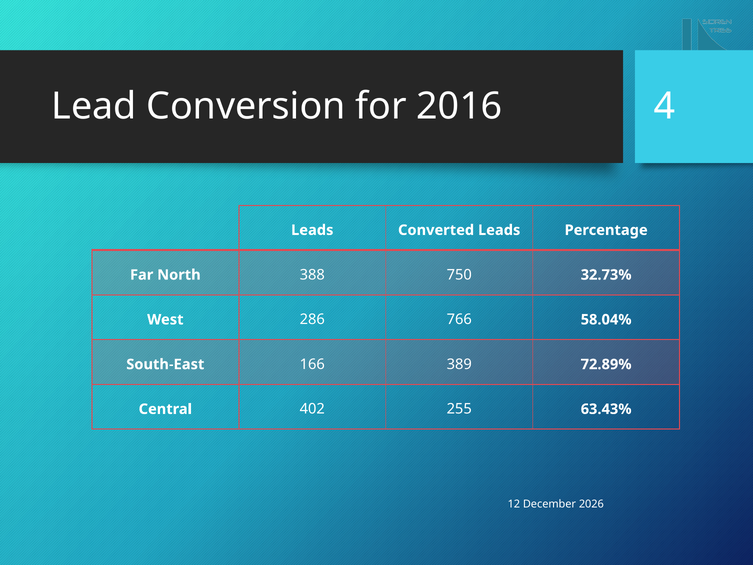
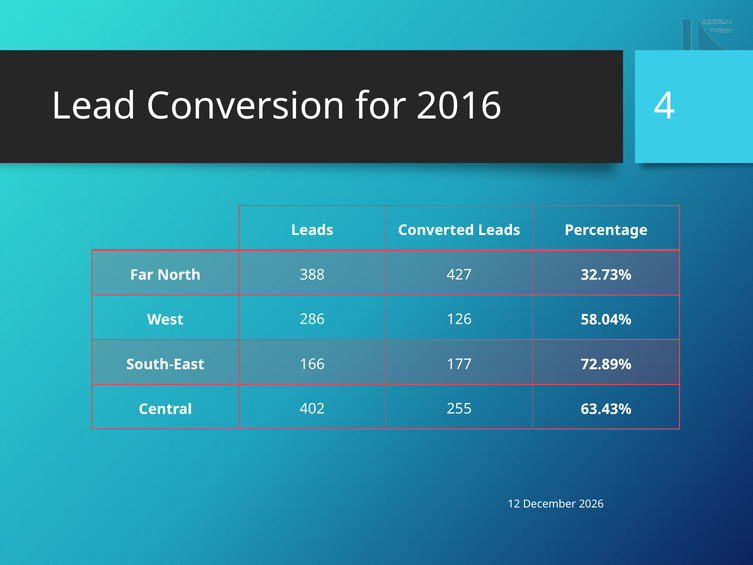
750: 750 -> 427 (459, 275)
766: 766 -> 126 (459, 319)
389: 389 -> 177 (459, 364)
